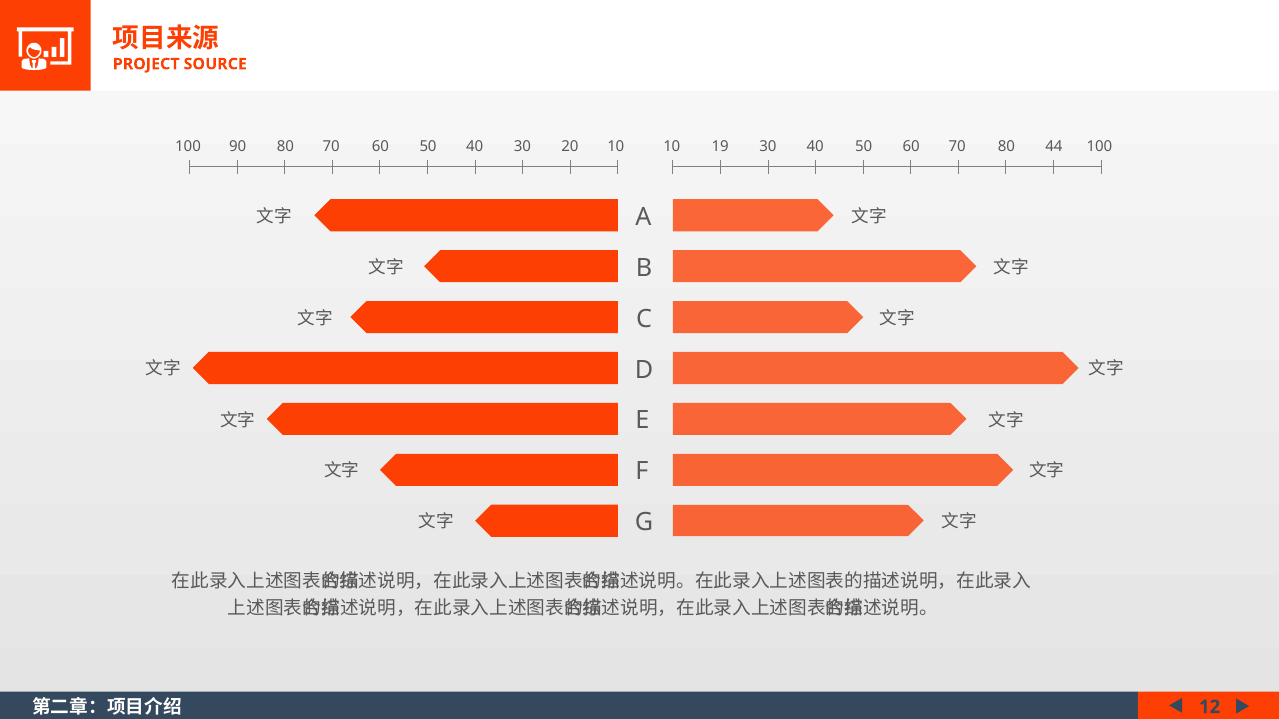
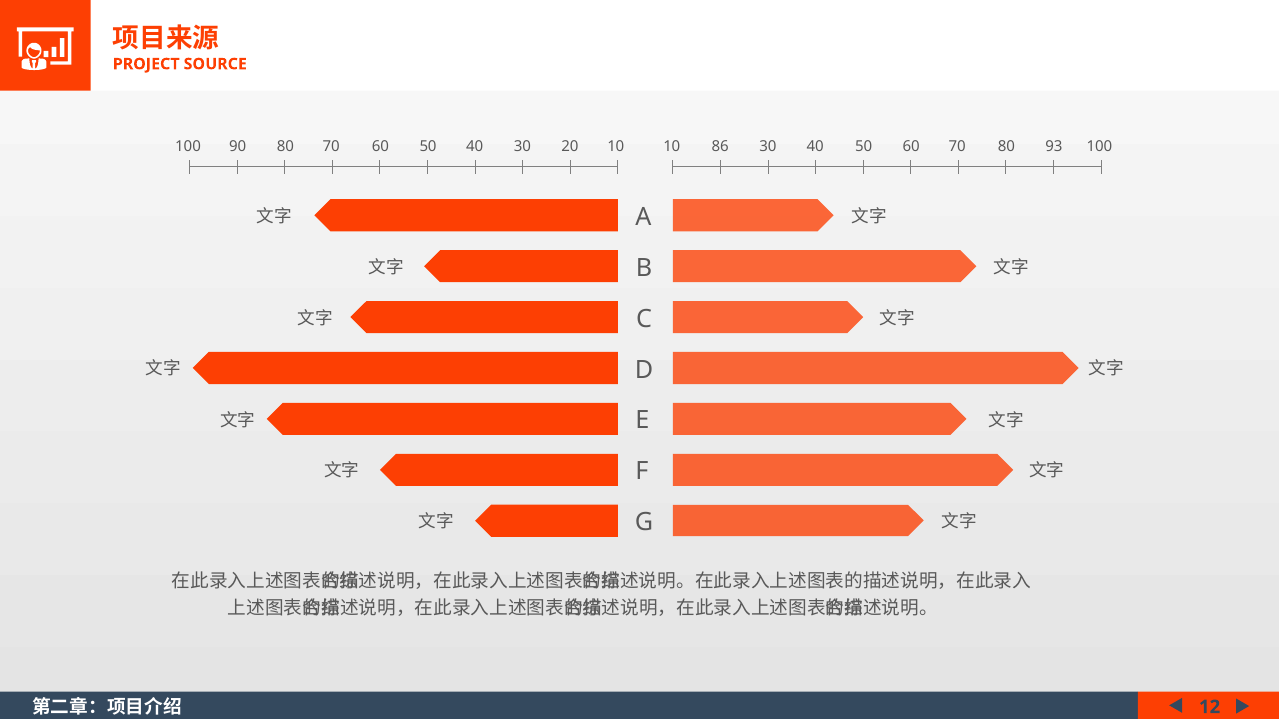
19: 19 -> 86 (720, 147)
44: 44 -> 93 (1054, 147)
